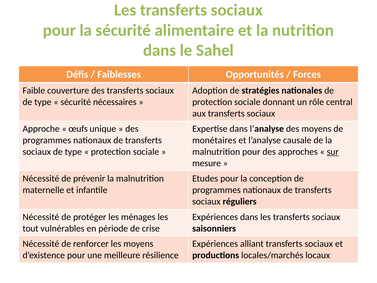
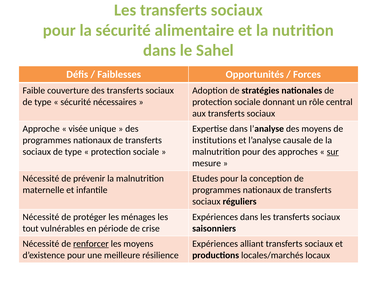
œufs: œufs -> visée (78, 129)
monétaires: monétaires -> institutions (214, 140)
renforcer underline: none -> present (91, 244)
